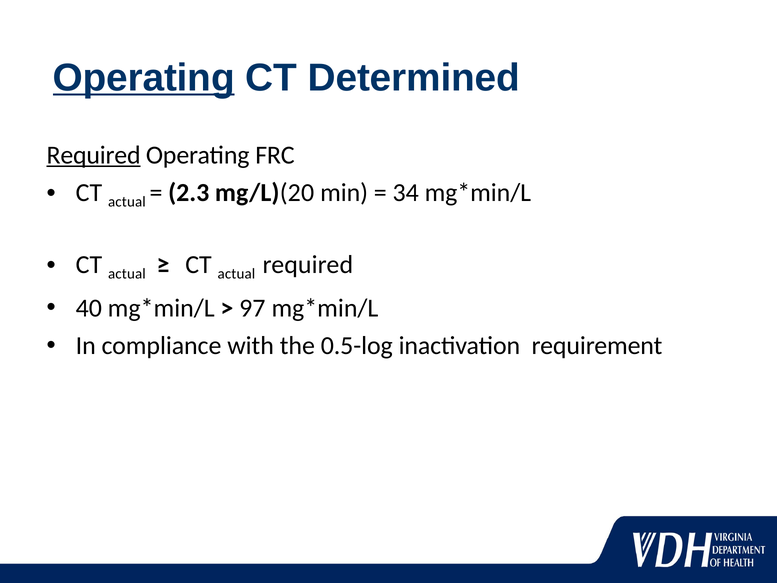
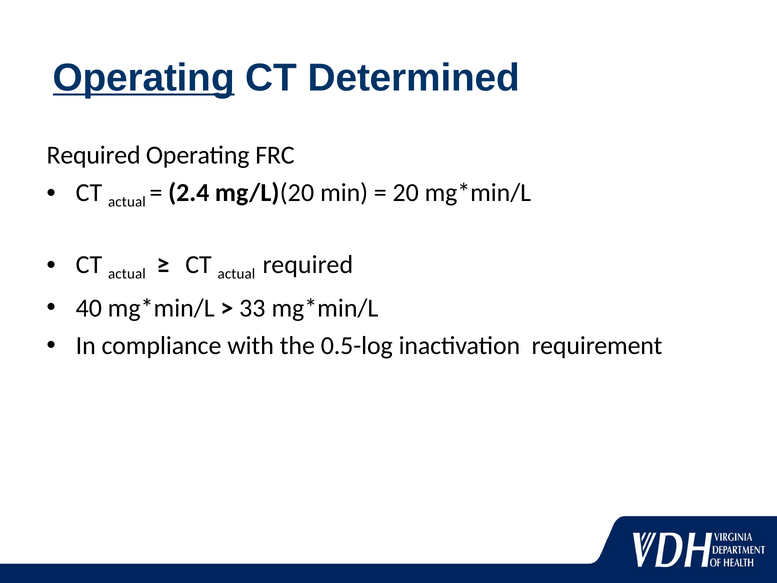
Required underline: present -> none (94, 155)
2.3: 2.3 -> 2.4 (189, 193)
34: 34 -> 20 (406, 193)
97: 97 -> 33 (252, 308)
